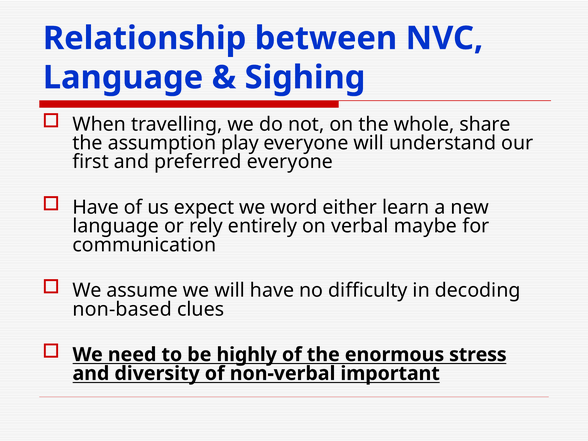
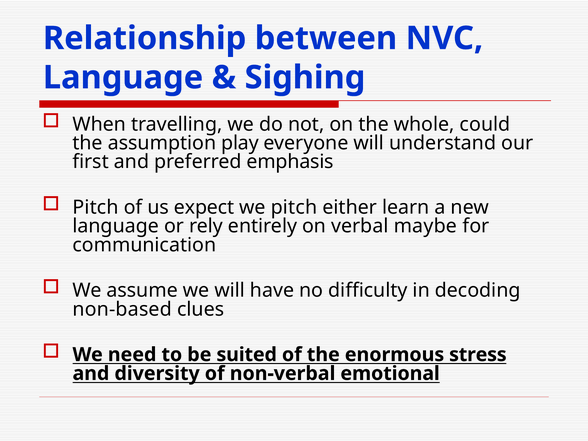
share: share -> could (485, 124)
preferred everyone: everyone -> emphasis (290, 162)
Have: Have -> Pitch (96, 207)
we word: word -> pitch (294, 207)
highly: highly -> suited (247, 355)
important: important -> emotional (390, 373)
